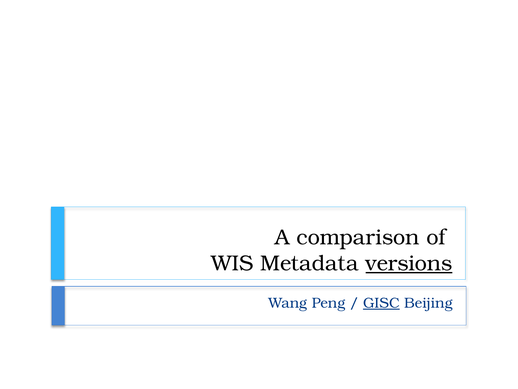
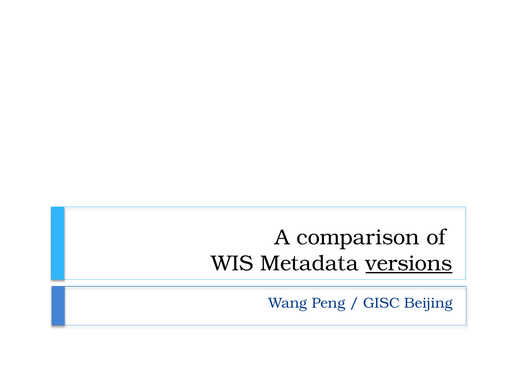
GISC underline: present -> none (381, 303)
